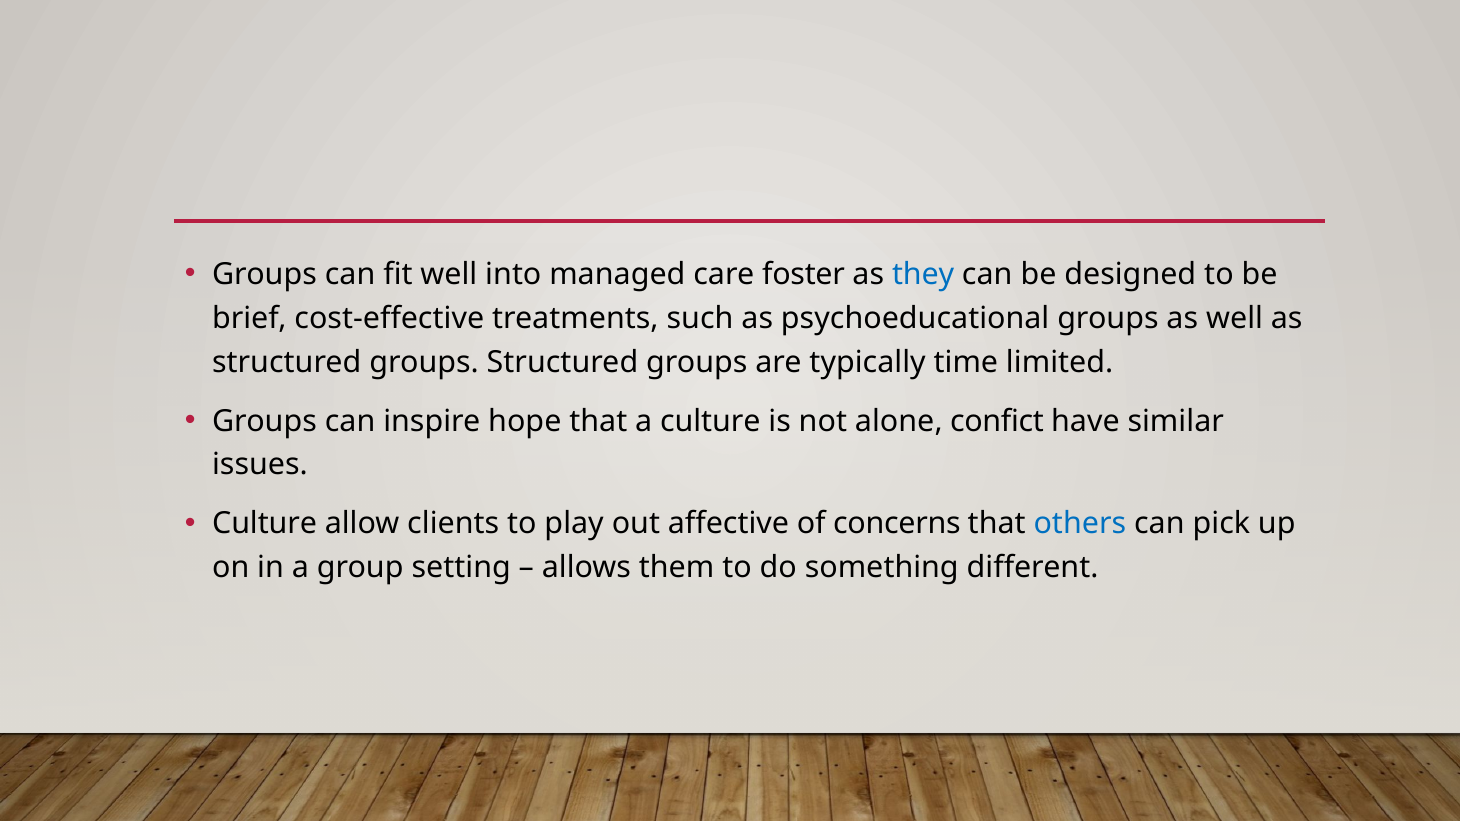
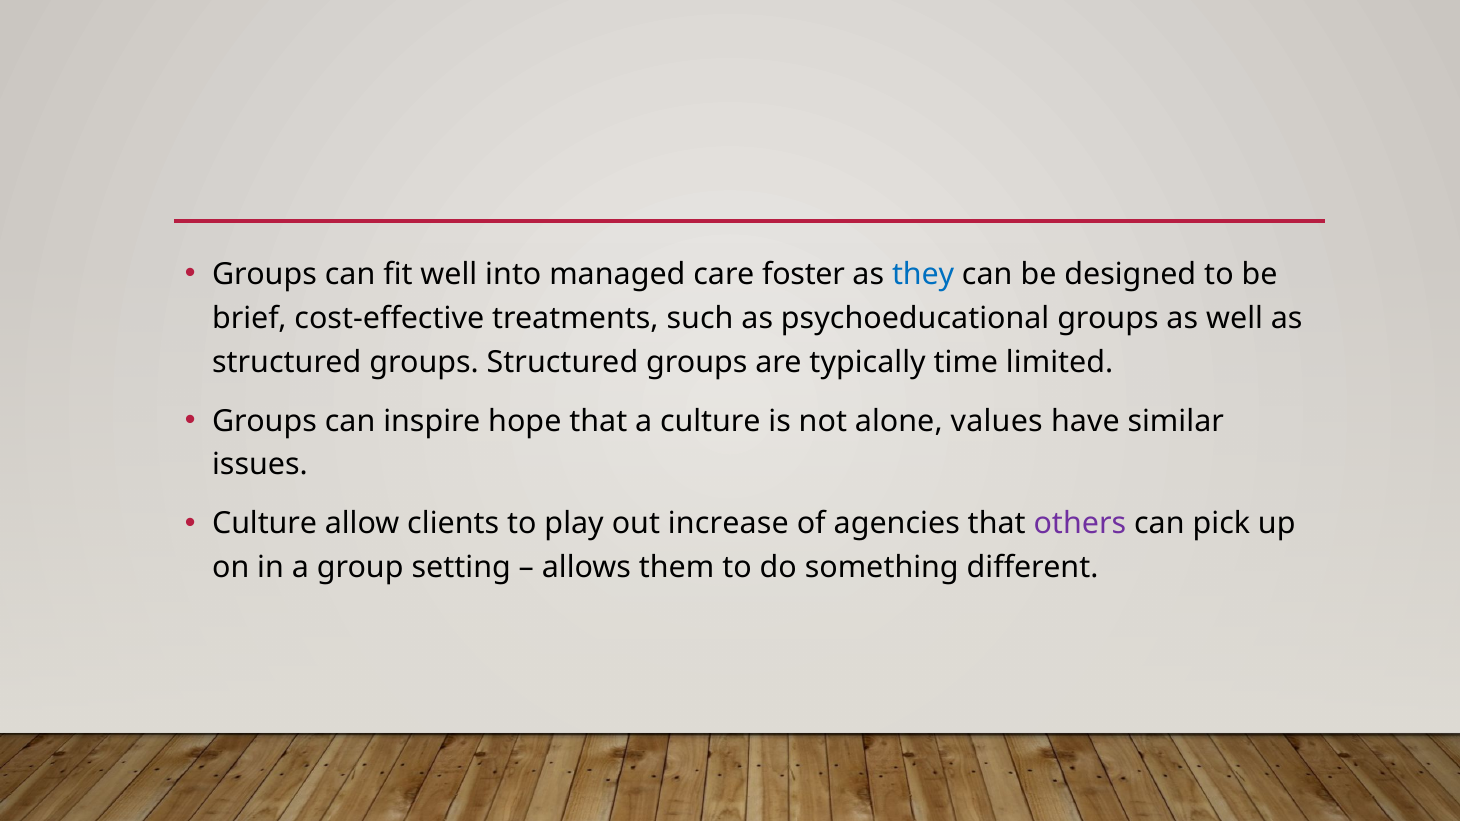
confict: confict -> values (997, 421)
affective: affective -> increase (728, 524)
concerns: concerns -> agencies (897, 524)
others colour: blue -> purple (1080, 524)
